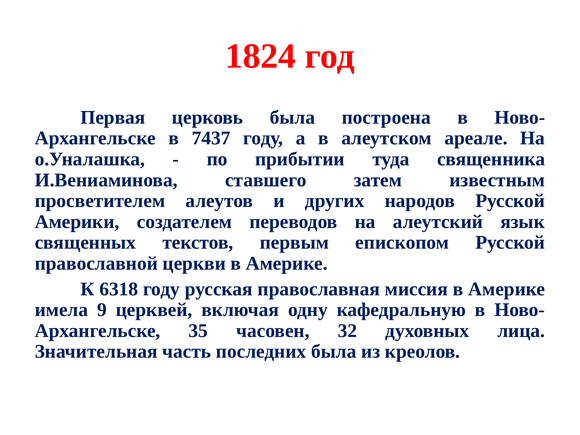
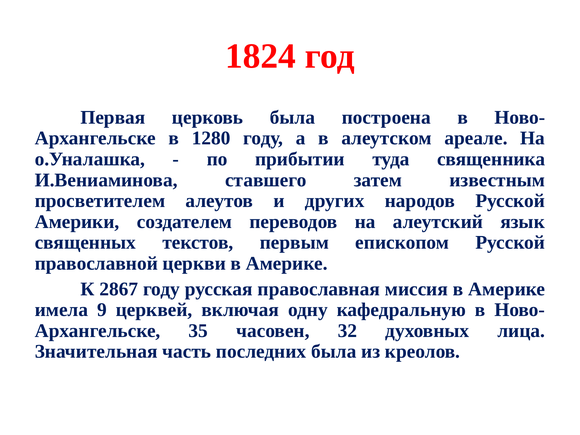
7437: 7437 -> 1280 (211, 138)
6318: 6318 -> 2867 (119, 289)
